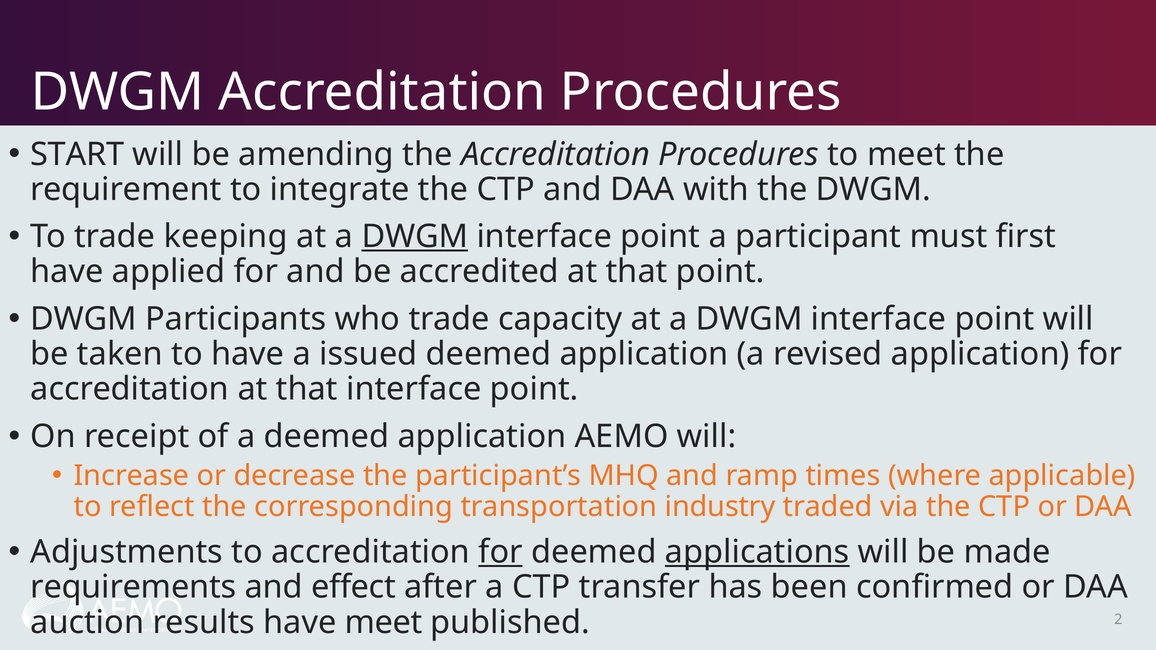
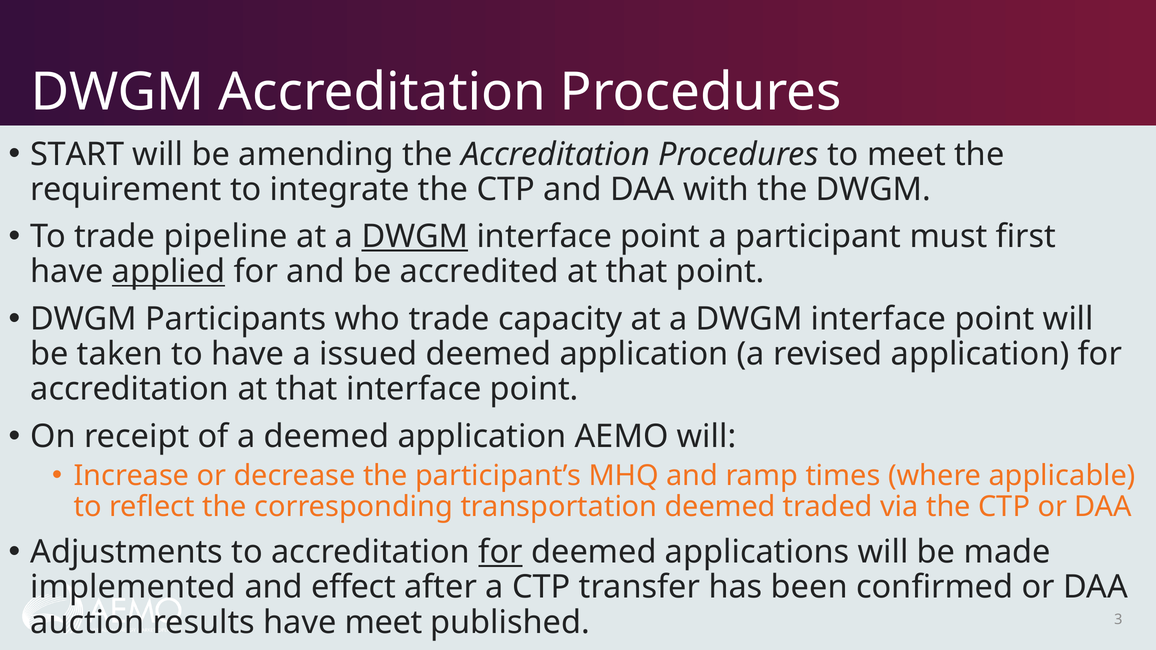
keeping: keeping -> pipeline (226, 237)
applied underline: none -> present (169, 272)
transportation industry: industry -> deemed (720, 507)
applications underline: present -> none (757, 552)
requirements: requirements -> implemented (133, 587)
2: 2 -> 3 (1118, 620)
